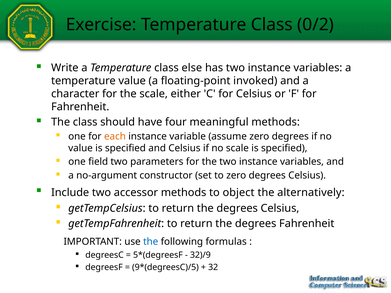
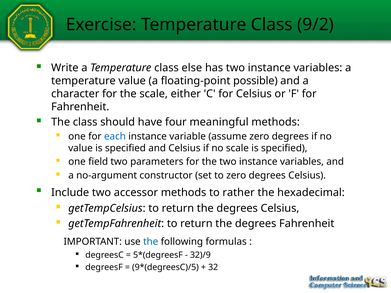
0/2: 0/2 -> 9/2 (316, 25)
invoked: invoked -> possible (255, 81)
each colour: orange -> blue (115, 136)
object: object -> rather (239, 193)
alternatively: alternatively -> hexadecimal (311, 193)
